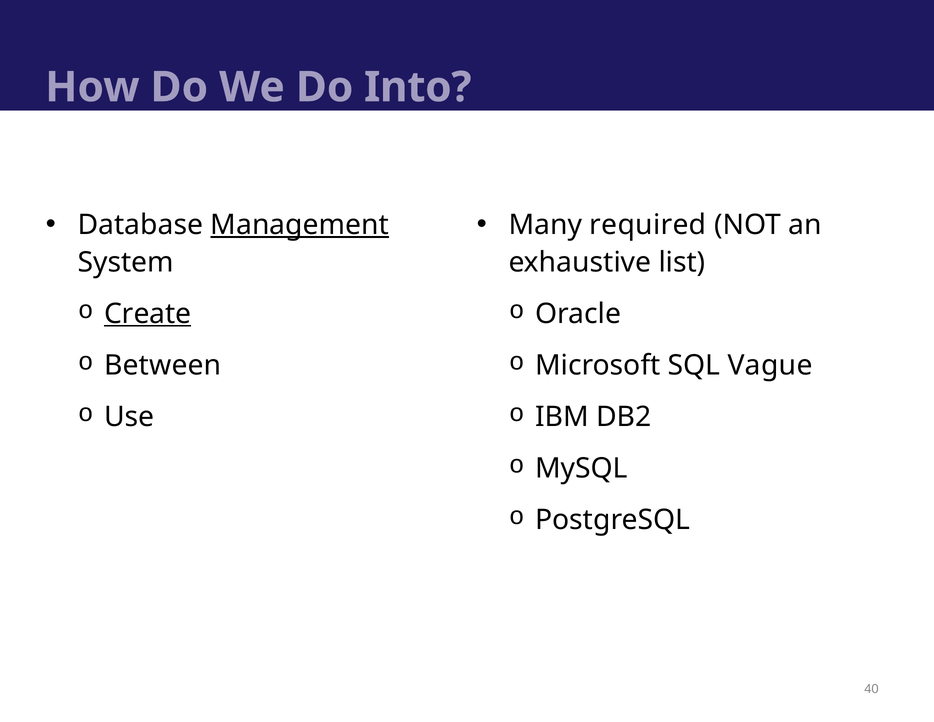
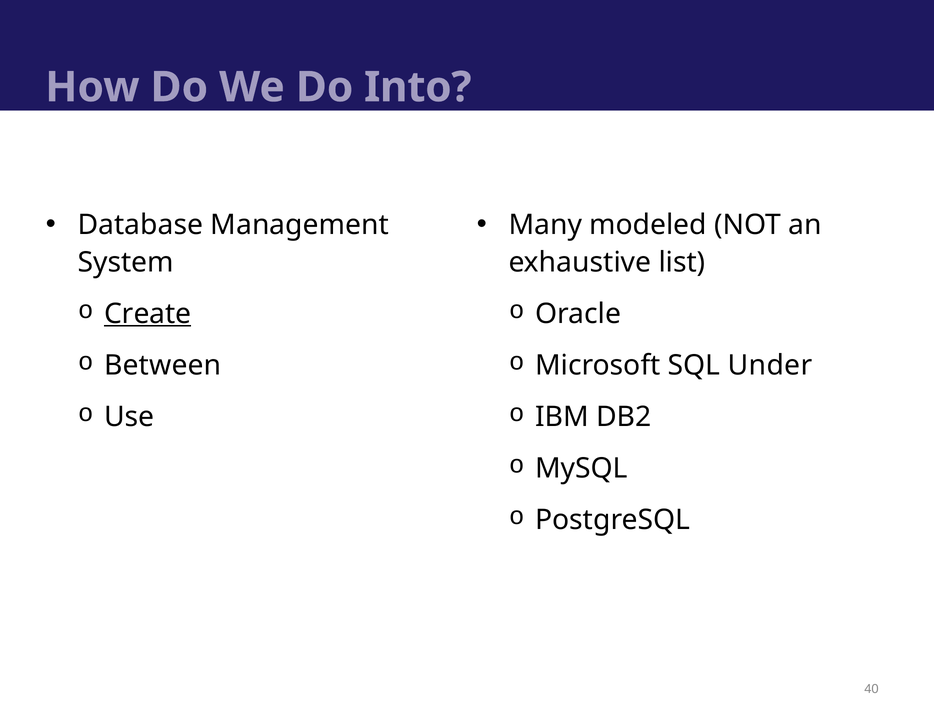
Management underline: present -> none (300, 225)
required: required -> modeled (648, 225)
Vague: Vague -> Under (770, 365)
